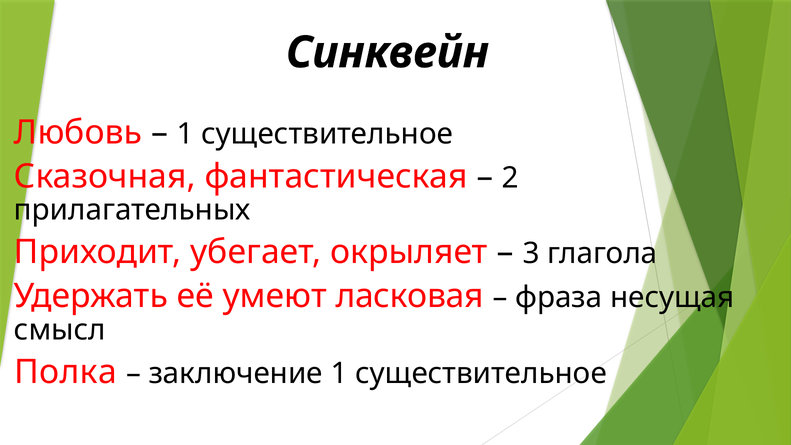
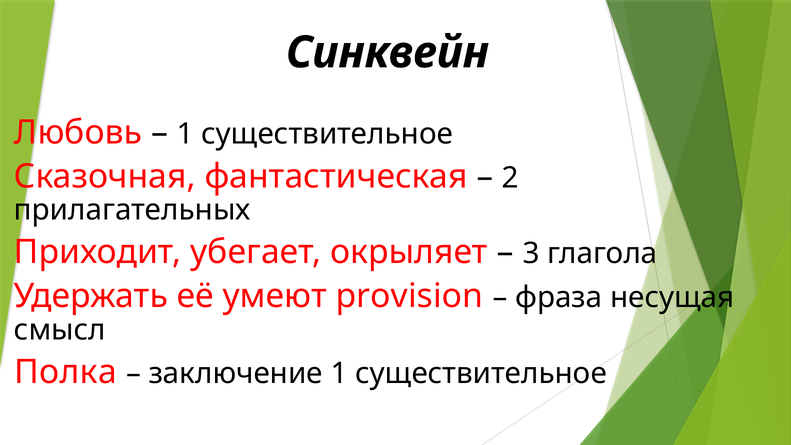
ласковая: ласковая -> provision (409, 296)
